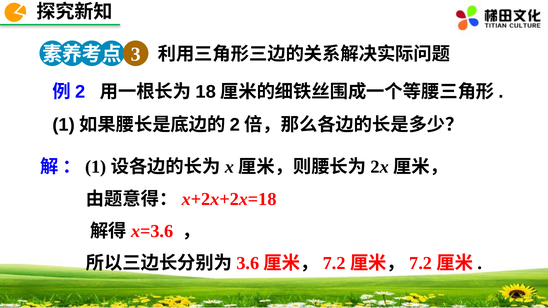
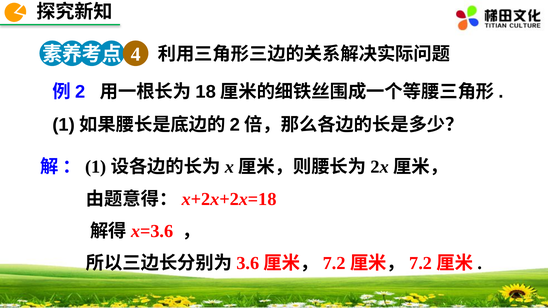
3: 3 -> 4 (136, 54)
